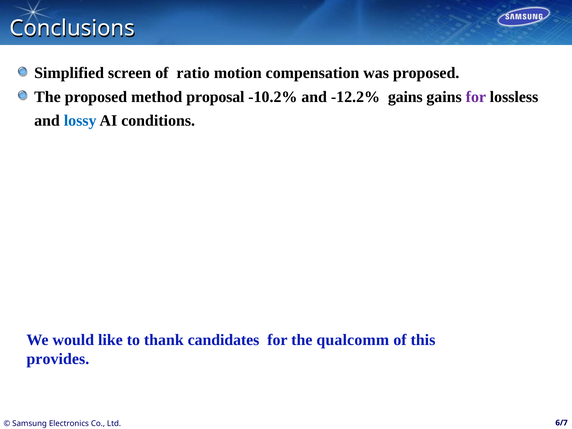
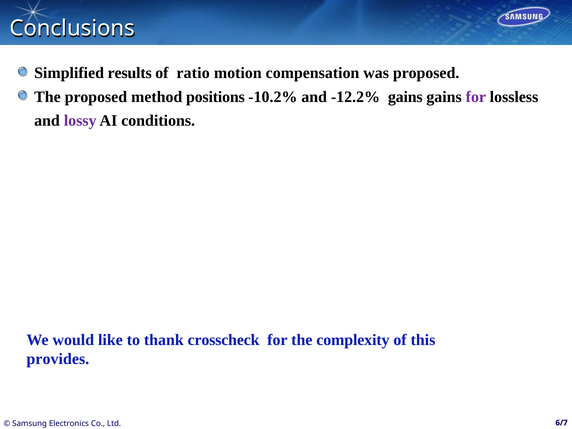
screen: screen -> results (130, 73)
proposal: proposal -> positions (215, 97)
lossy colour: blue -> purple (80, 121)
candidates: candidates -> crosscheck (224, 340)
qualcomm: qualcomm -> complexity (353, 340)
